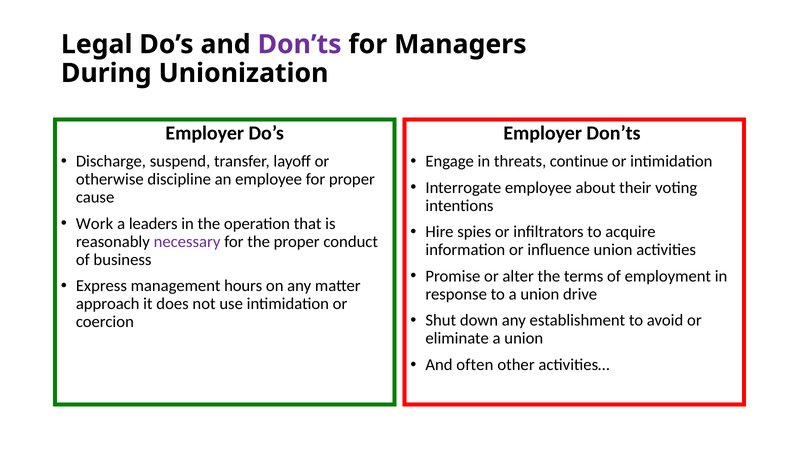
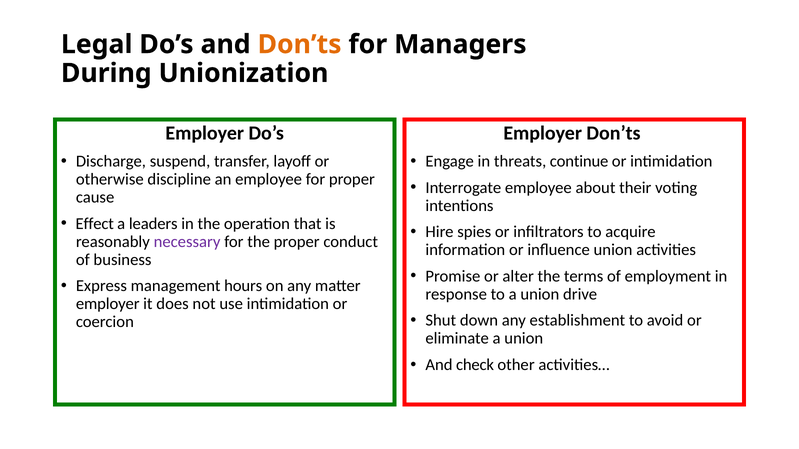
Don’ts colour: purple -> orange (300, 44)
Work: Work -> Effect (95, 224)
approach: approach -> employer (108, 304)
often: often -> check (475, 365)
